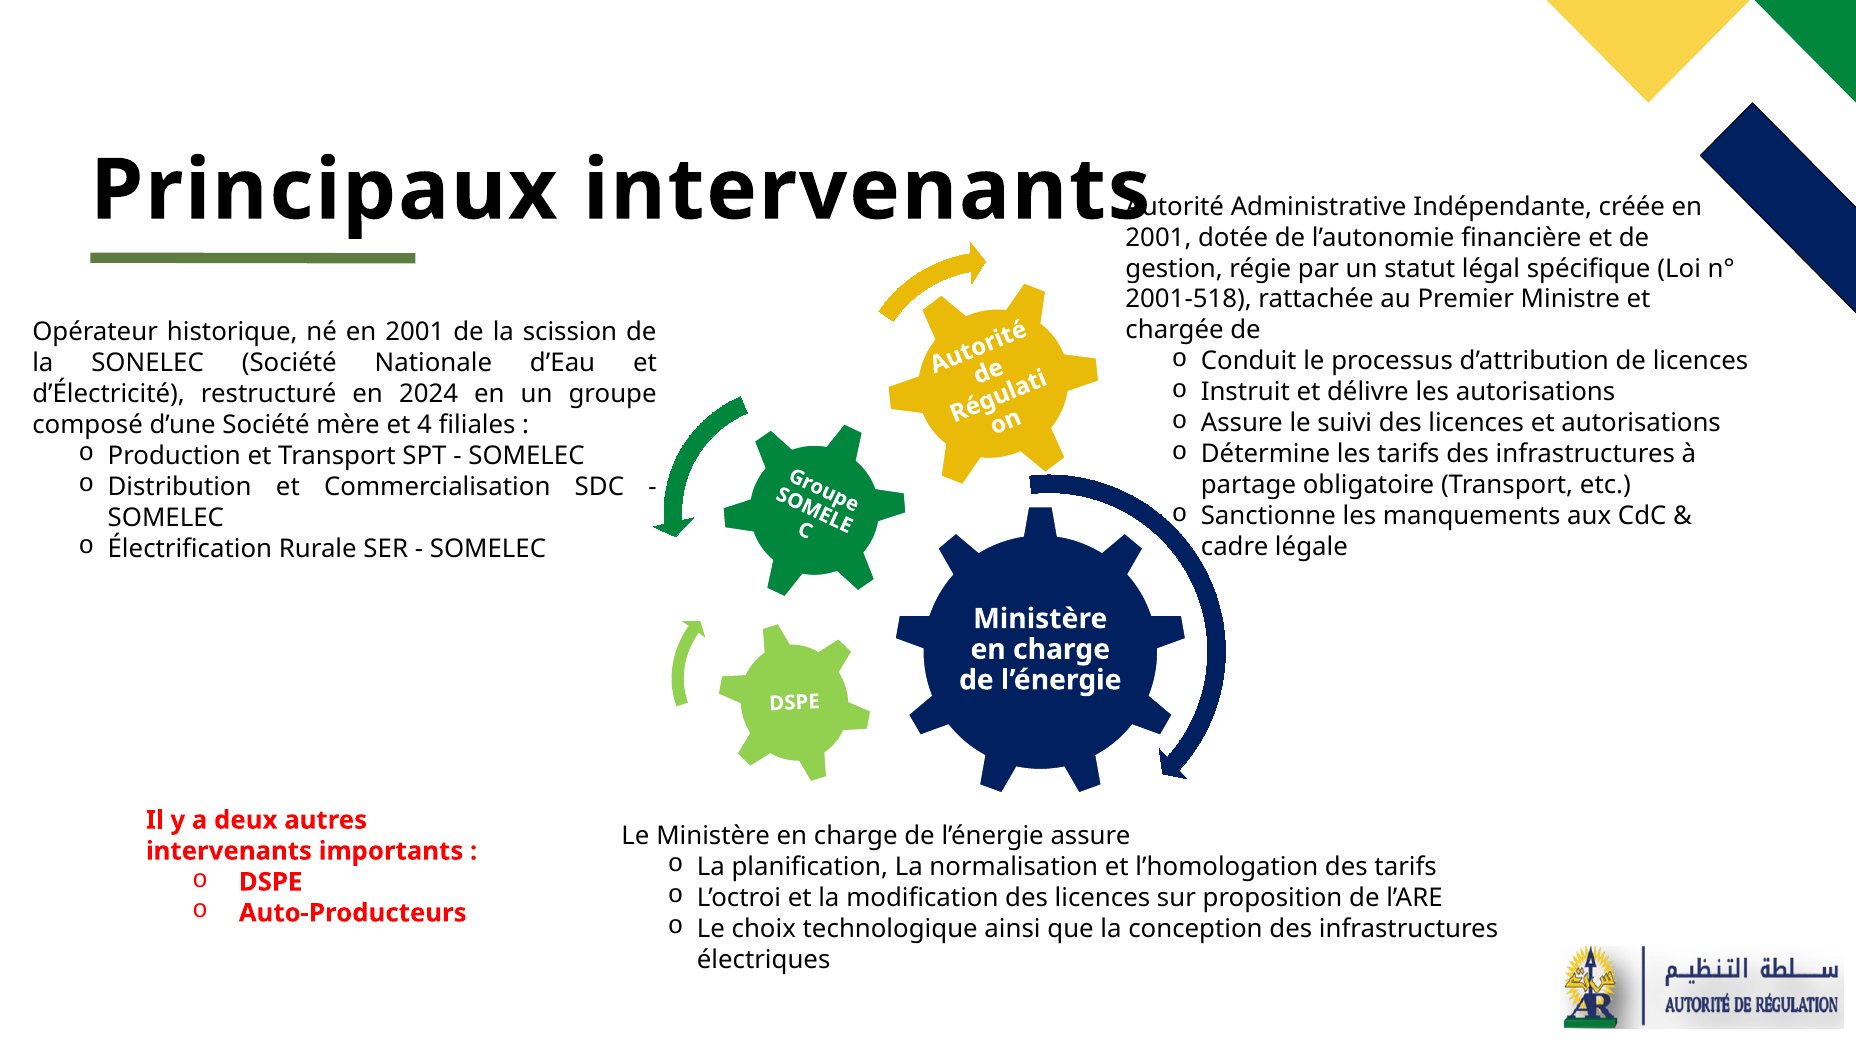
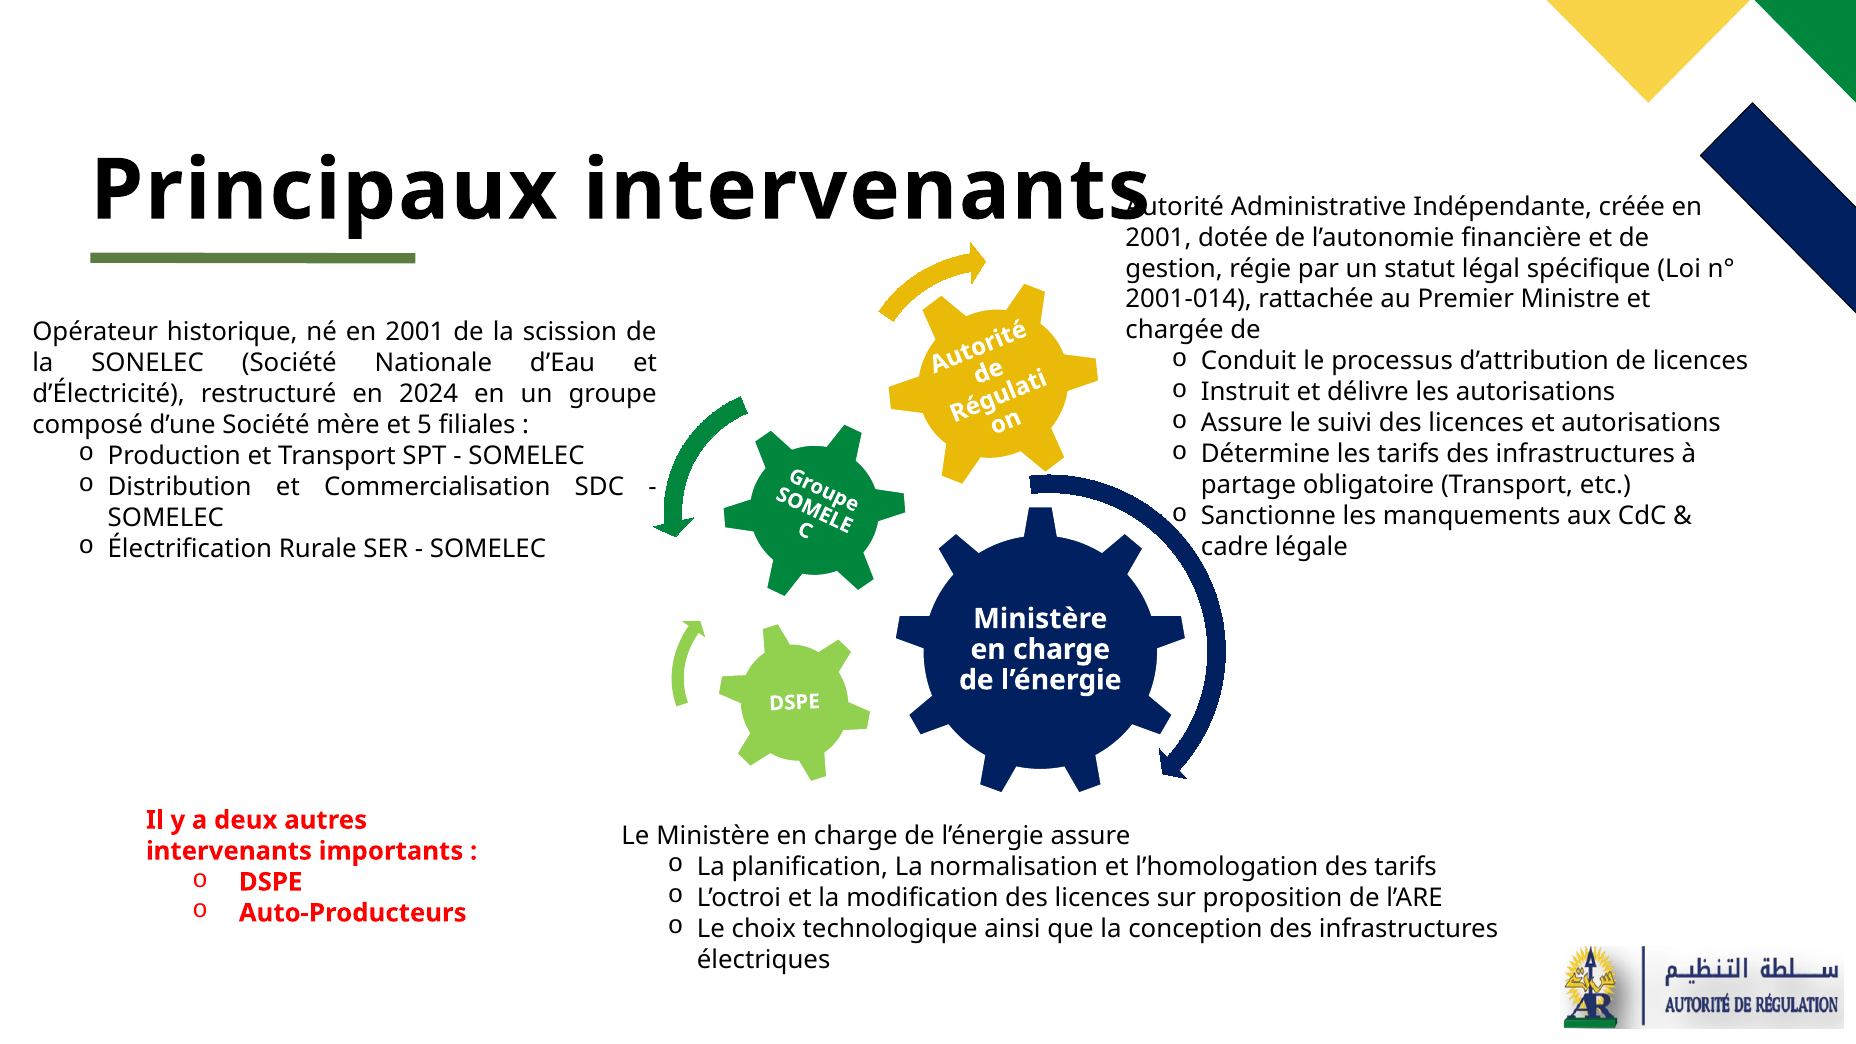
2001-518: 2001-518 -> 2001-014 (1189, 299)
4: 4 -> 5 (425, 425)
